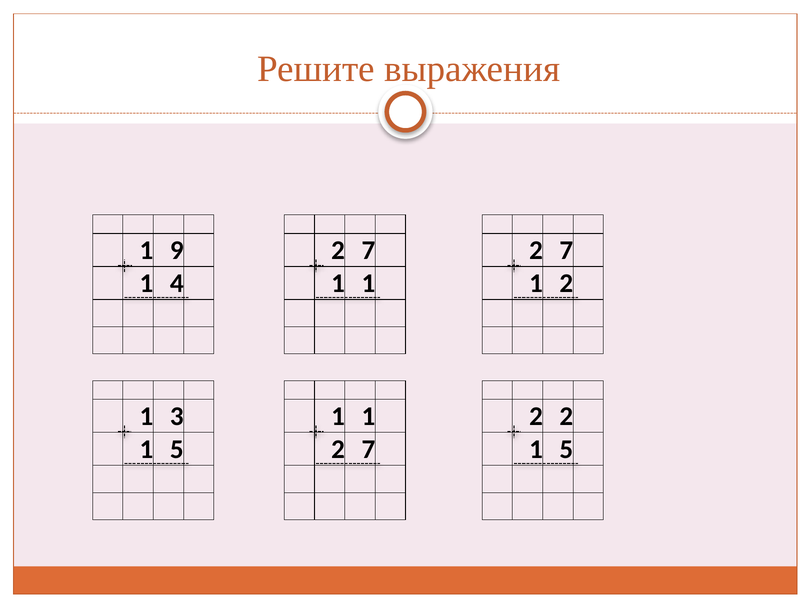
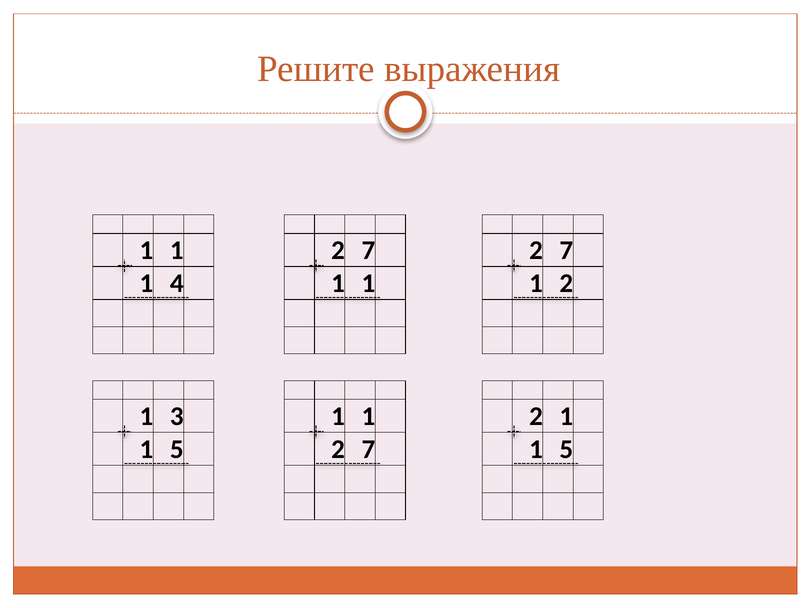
9: 9 -> 1 (177, 250)
2 2: 2 -> 1 (566, 416)
